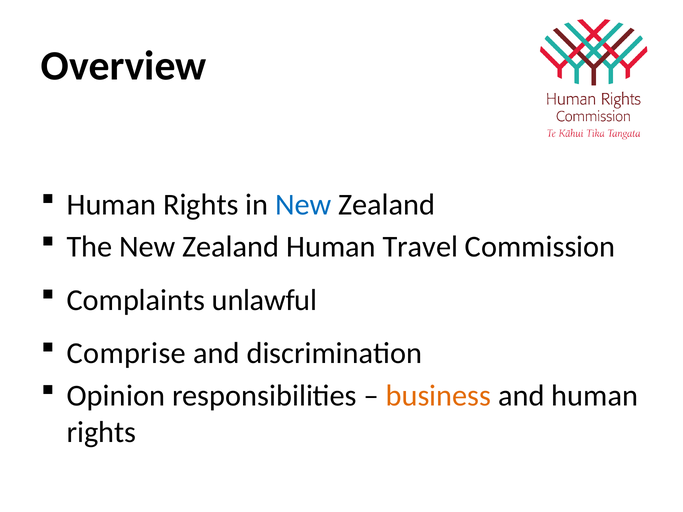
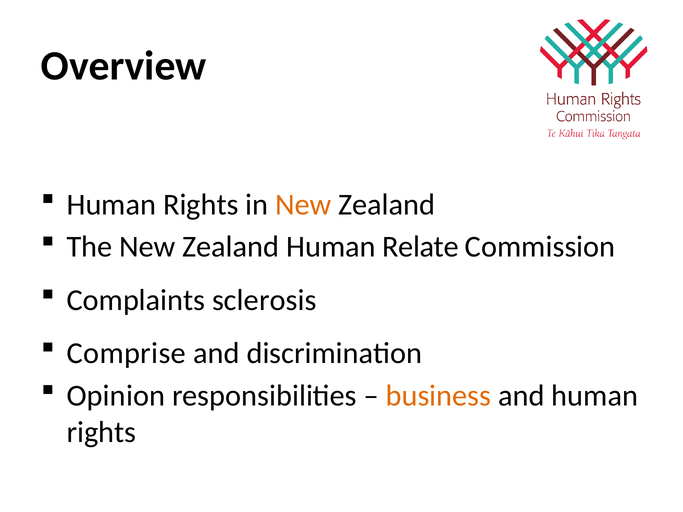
New colour: blue -> orange (303, 205)
Travel: Travel -> Relate (421, 247)
unlawful: unlawful -> sclerosis (264, 300)
